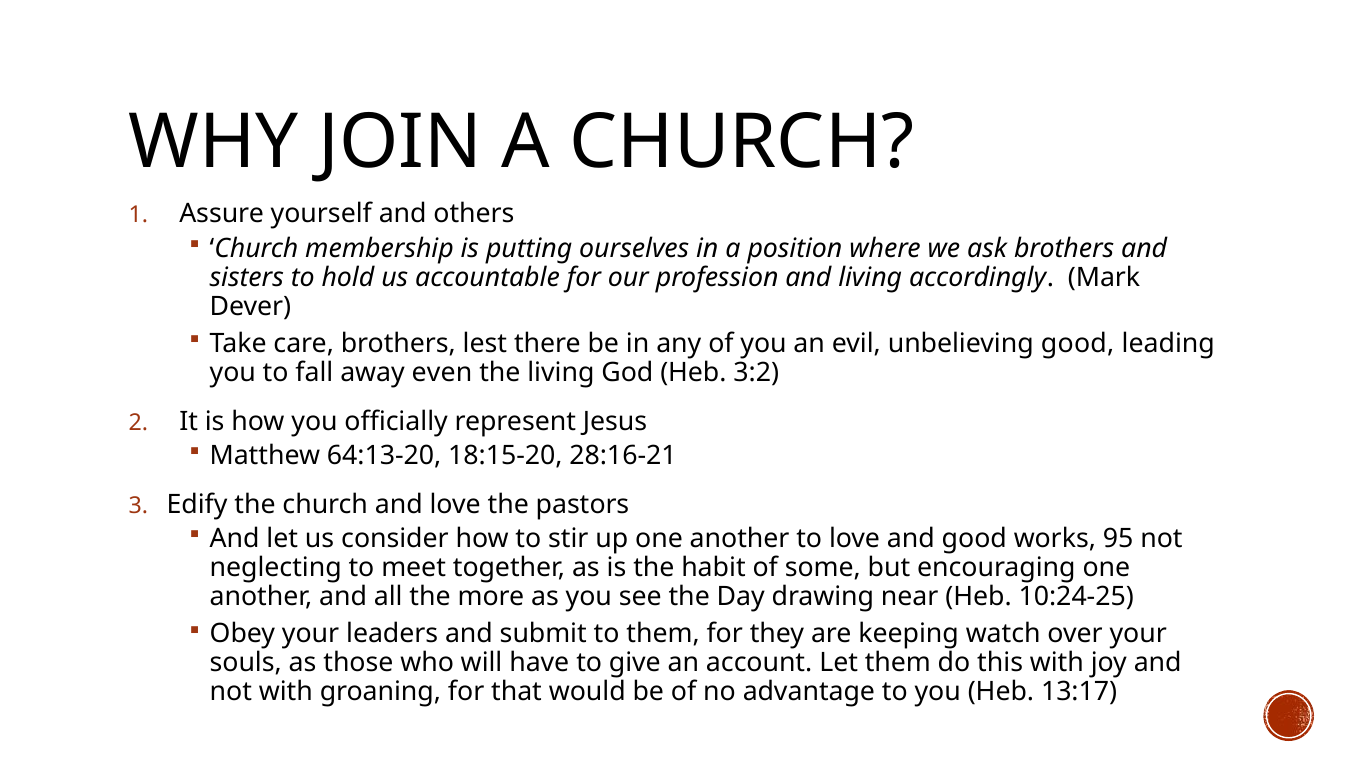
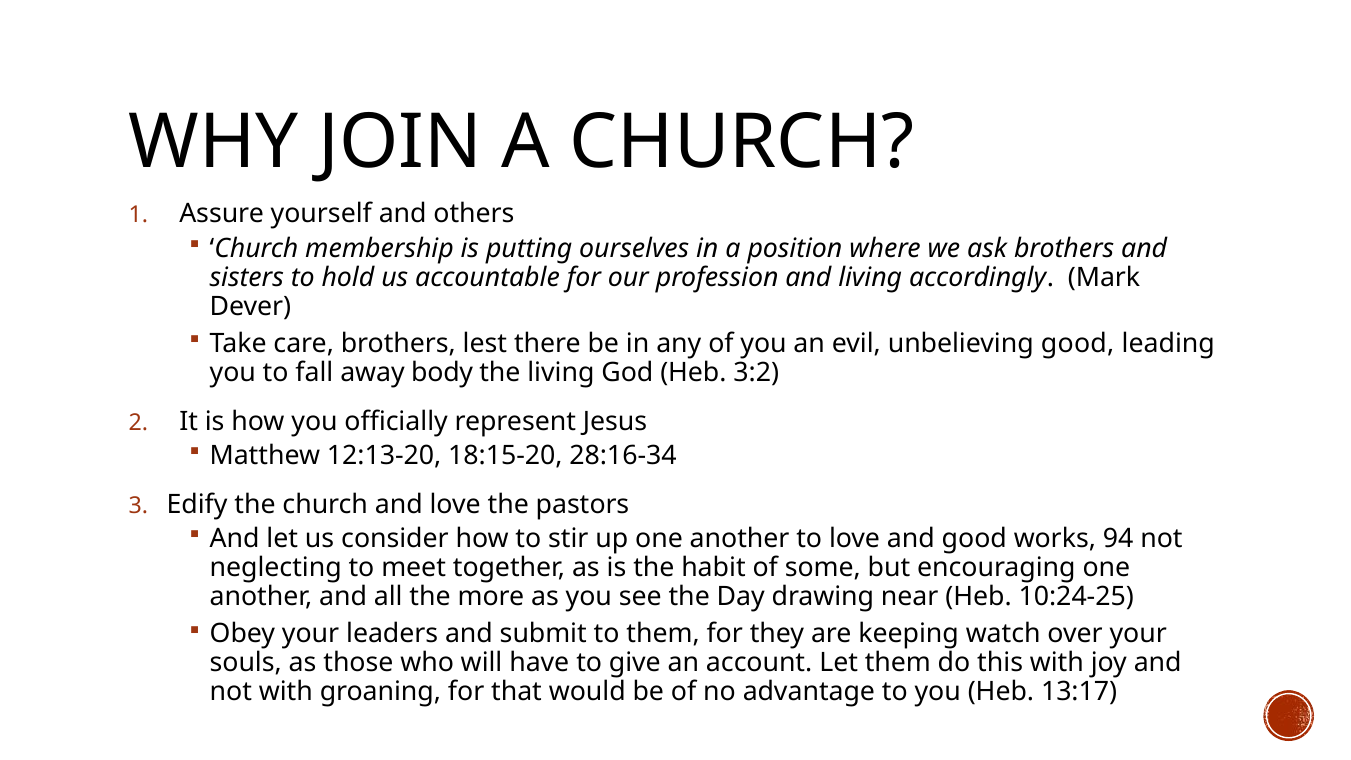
even: even -> body (442, 373)
64:13-20: 64:13-20 -> 12:13-20 (384, 456)
28:16-21: 28:16-21 -> 28:16-34 (623, 456)
95: 95 -> 94 (1118, 539)
